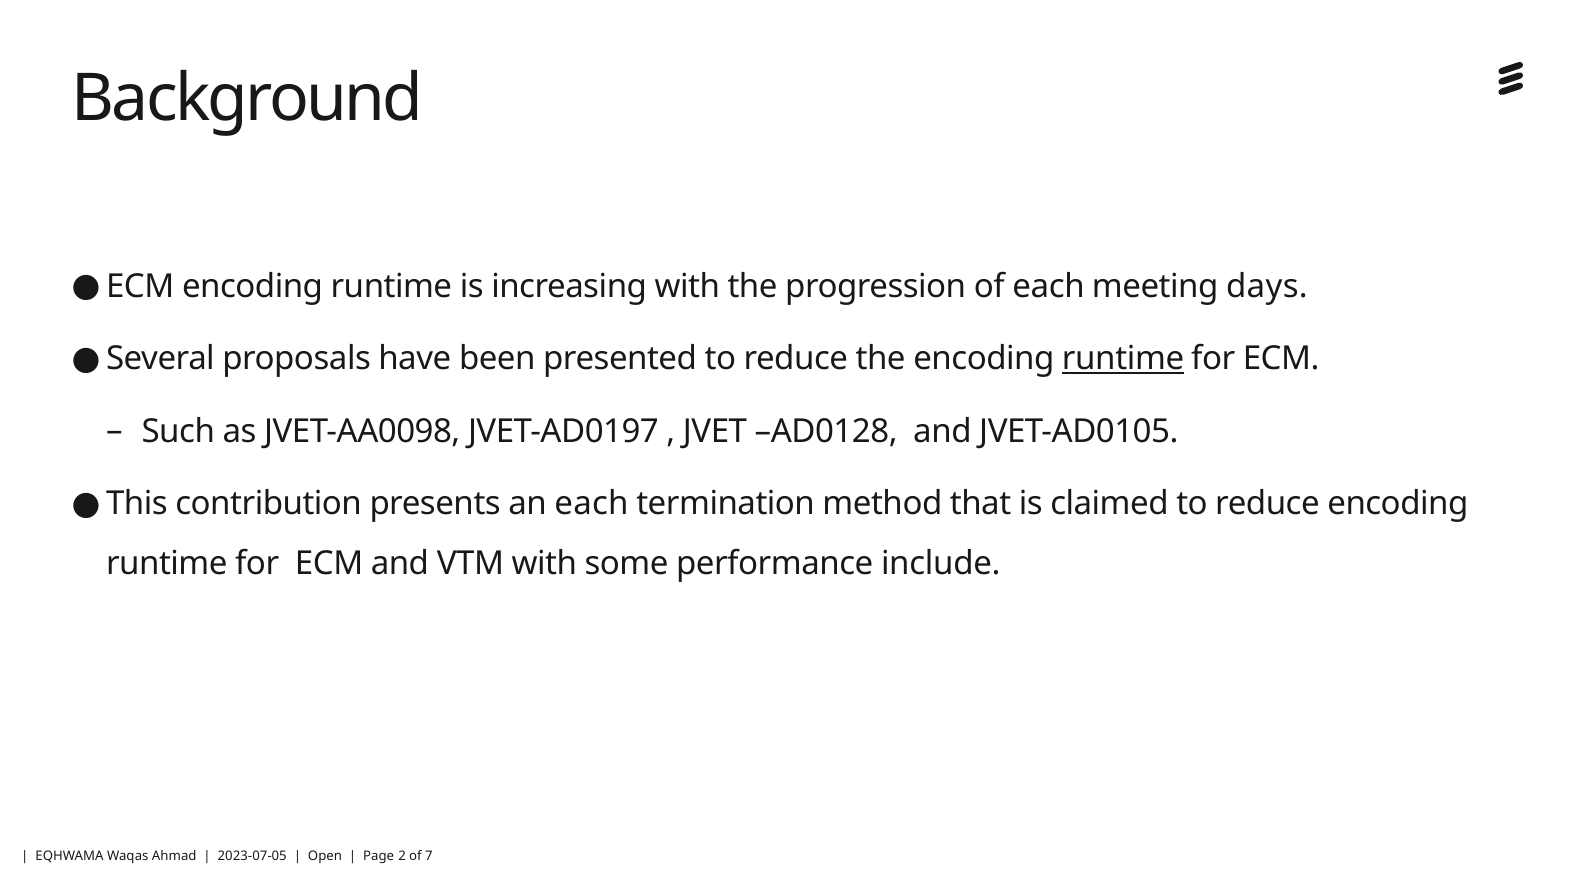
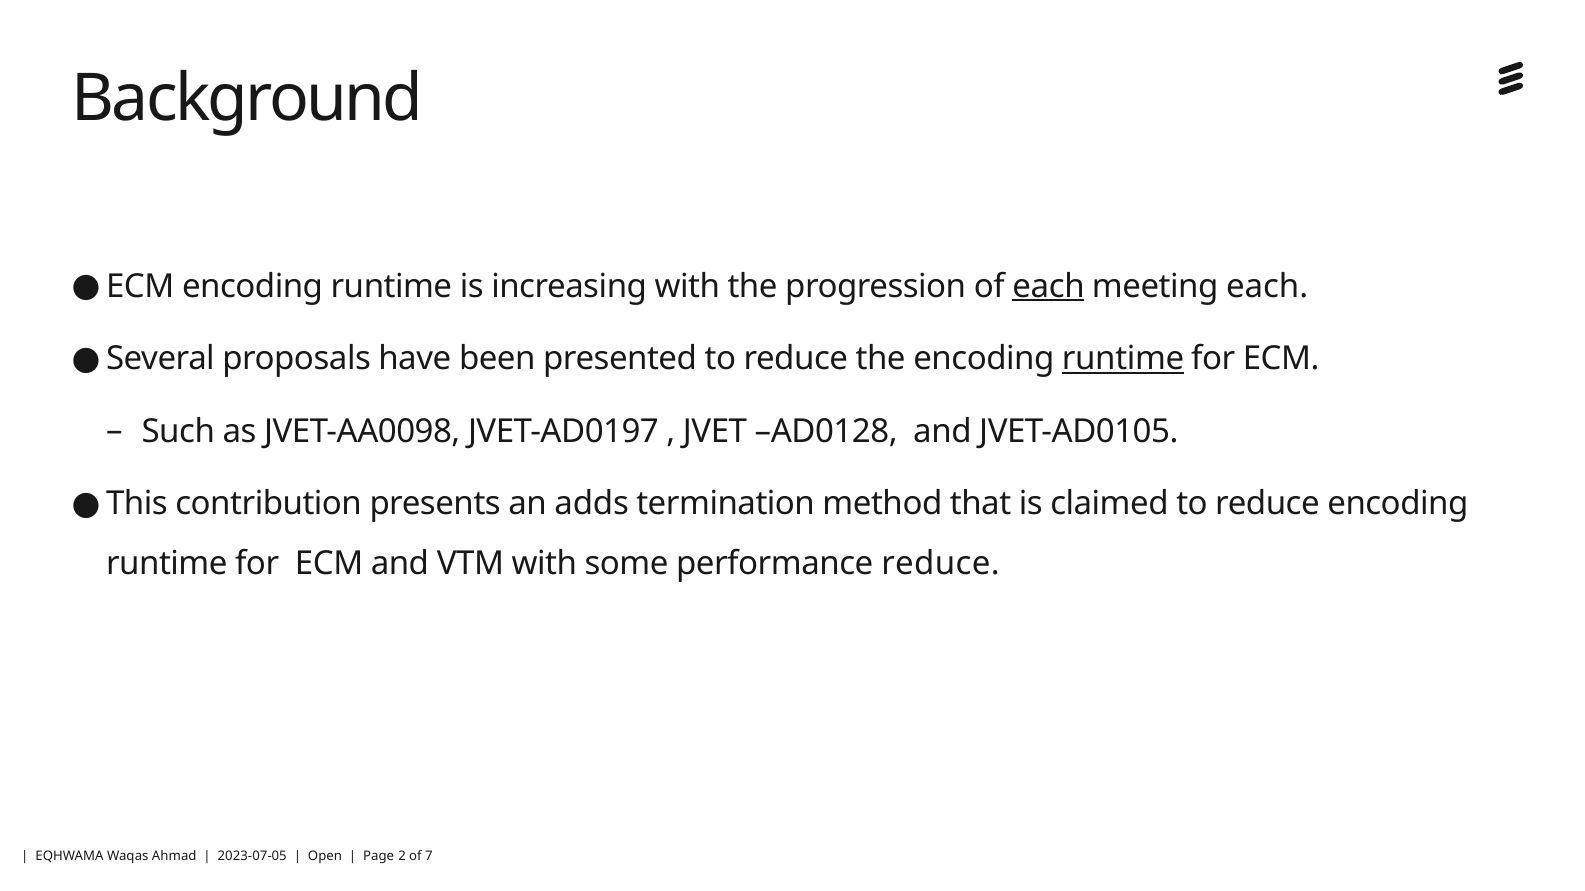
each underline: none -> present (1049, 286)
meeting days: days -> each (1267, 286)
an each: each -> adds (592, 504)
performance include: include -> reduce (940, 564)
